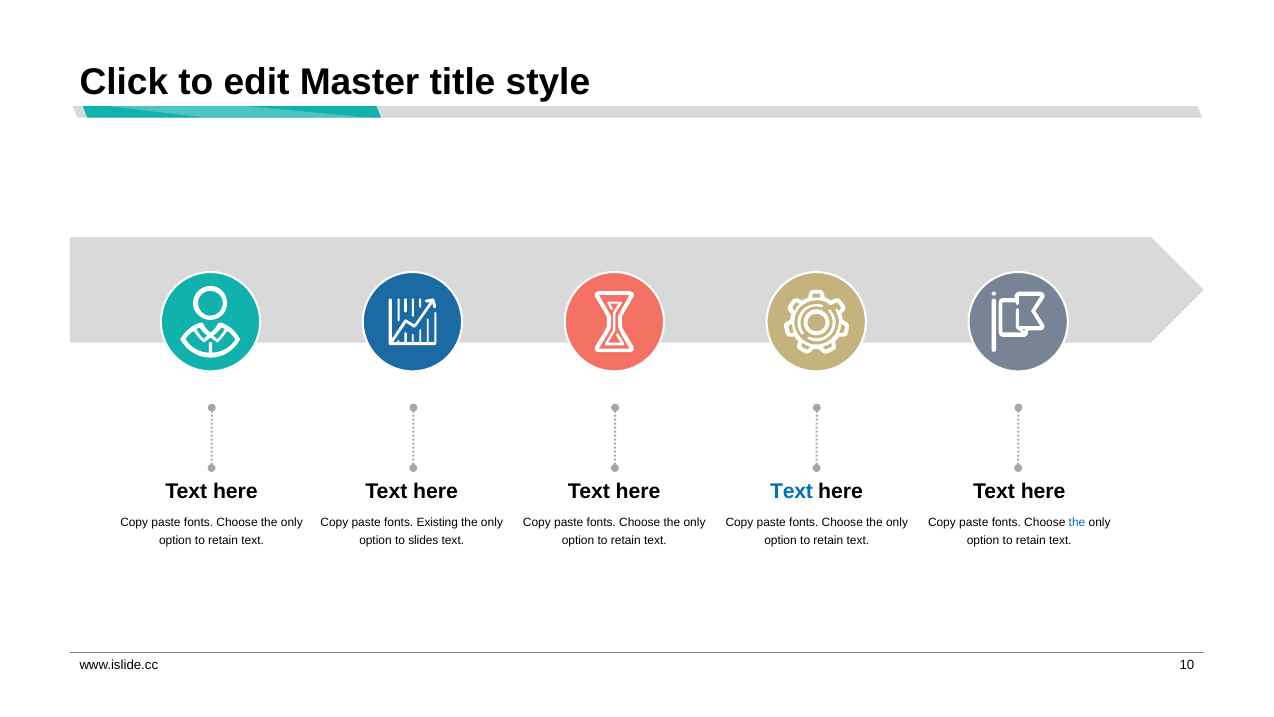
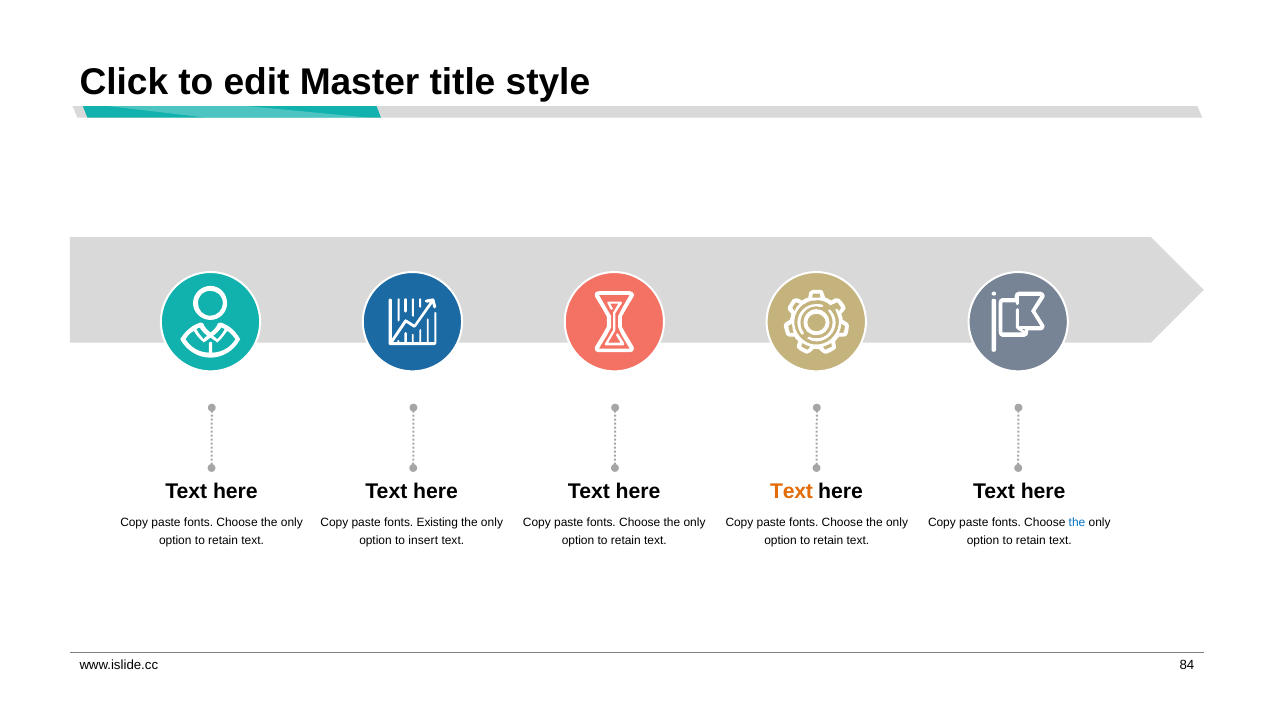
Text colour: blue -> orange (792, 491)
slides: slides -> insert (423, 540)
10: 10 -> 84 (1187, 665)
